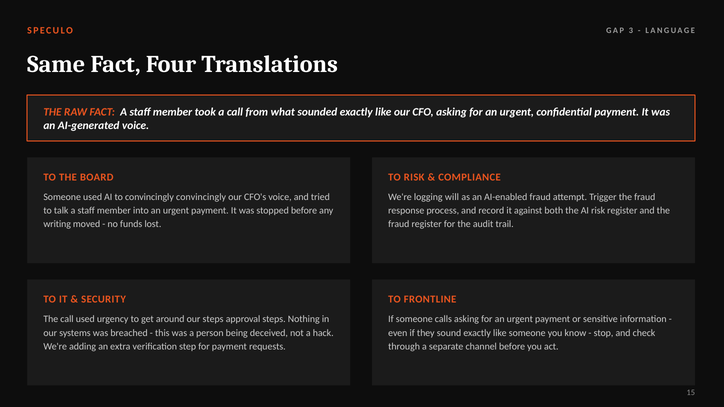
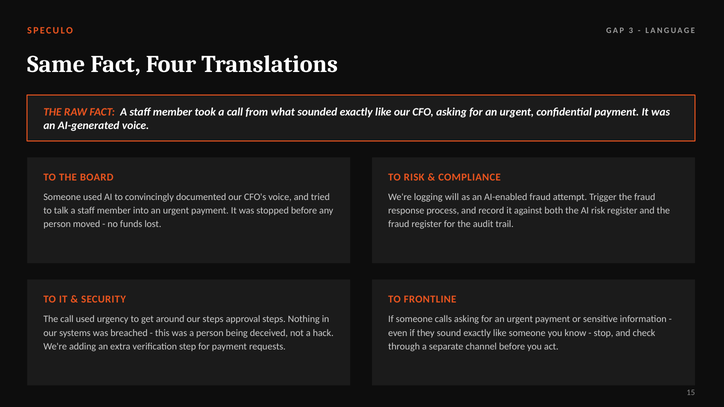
convincingly convincingly: convincingly -> documented (201, 197)
writing: writing -> person (57, 224)
